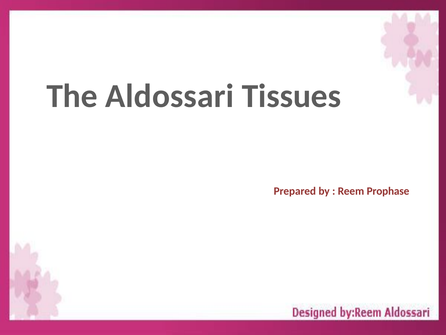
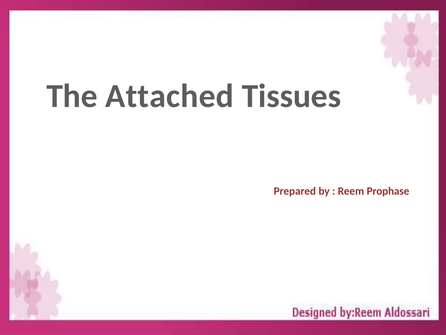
Aldossari: Aldossari -> Attached (170, 96)
